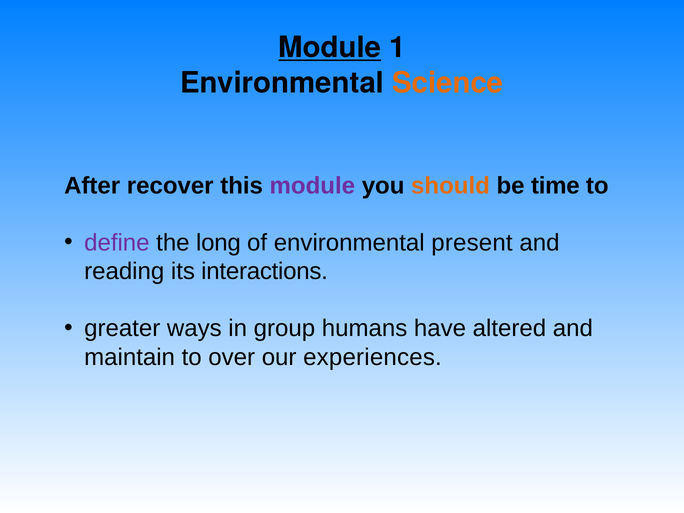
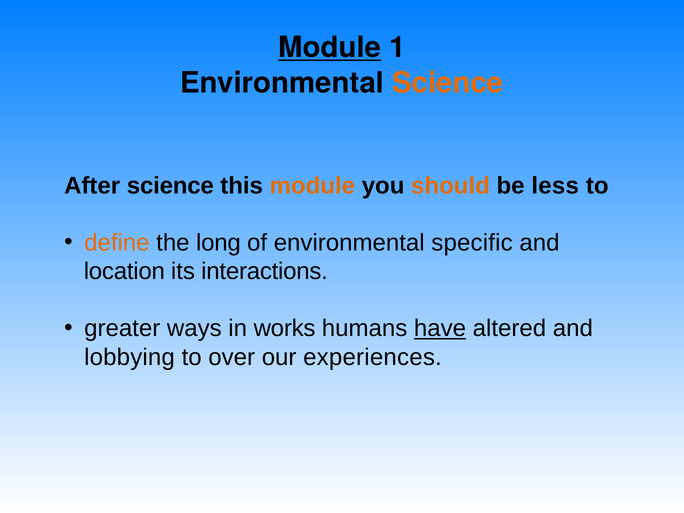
After recover: recover -> science (170, 186)
module colour: purple -> orange (312, 186)
time: time -> less (555, 186)
define colour: purple -> orange (117, 243)
present: present -> specific (472, 243)
reading: reading -> location (124, 271)
group: group -> works (285, 328)
have underline: none -> present (440, 328)
maintain: maintain -> lobbying (129, 357)
